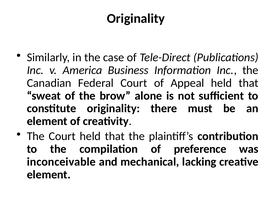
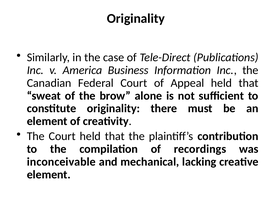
preference: preference -> recordings (200, 149)
